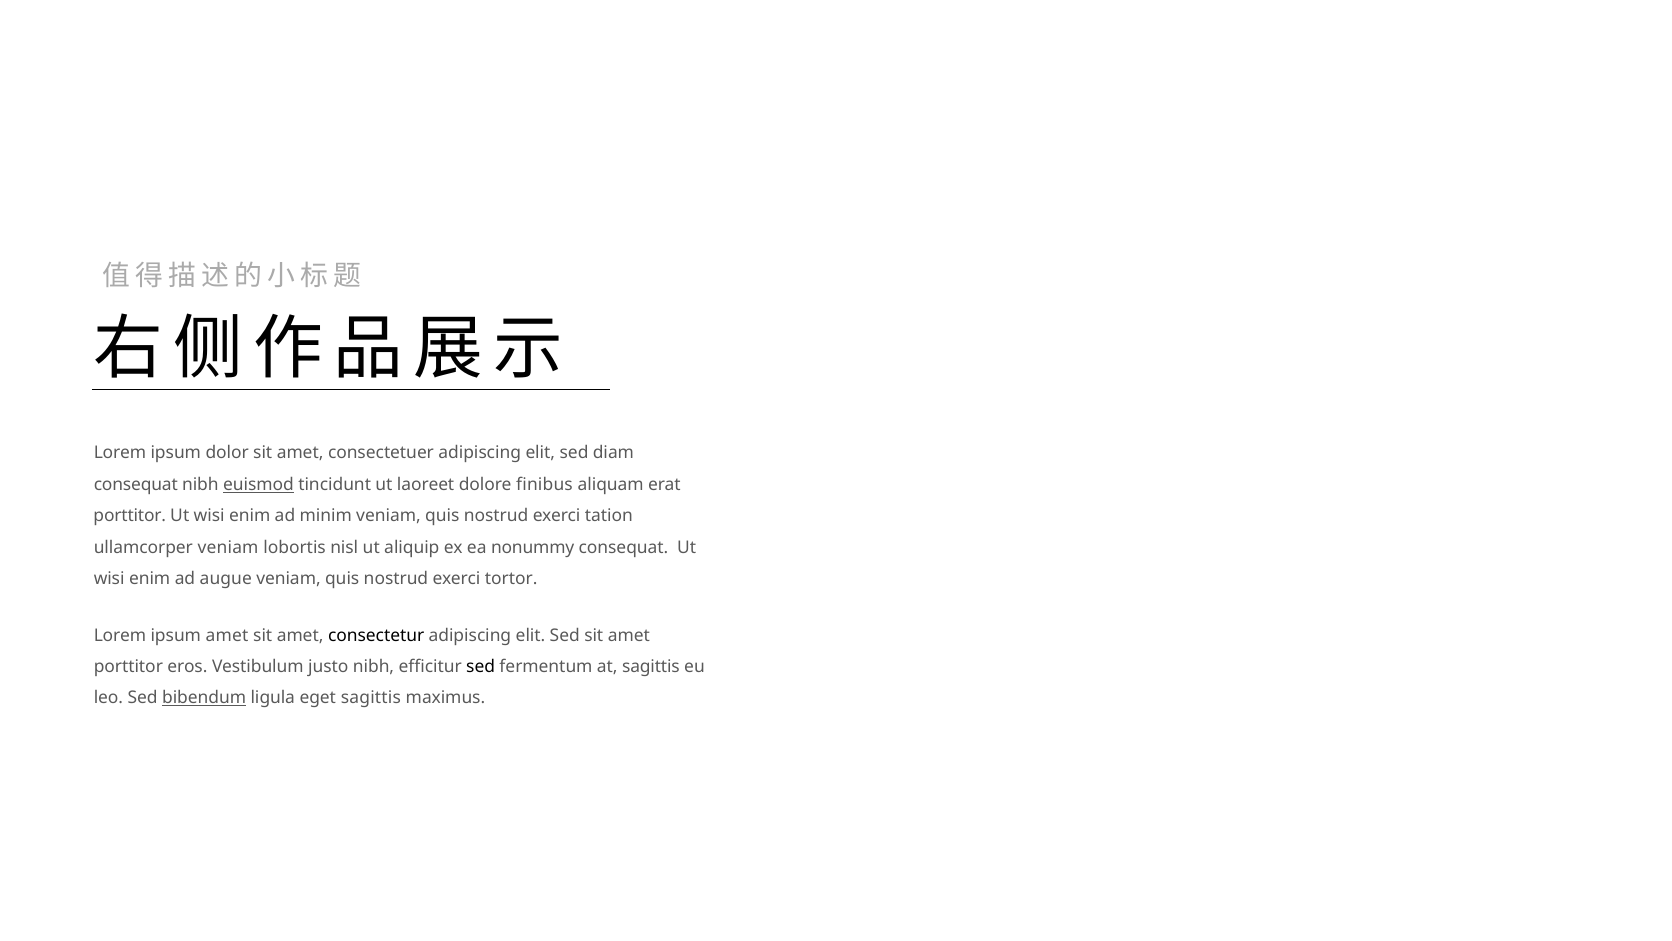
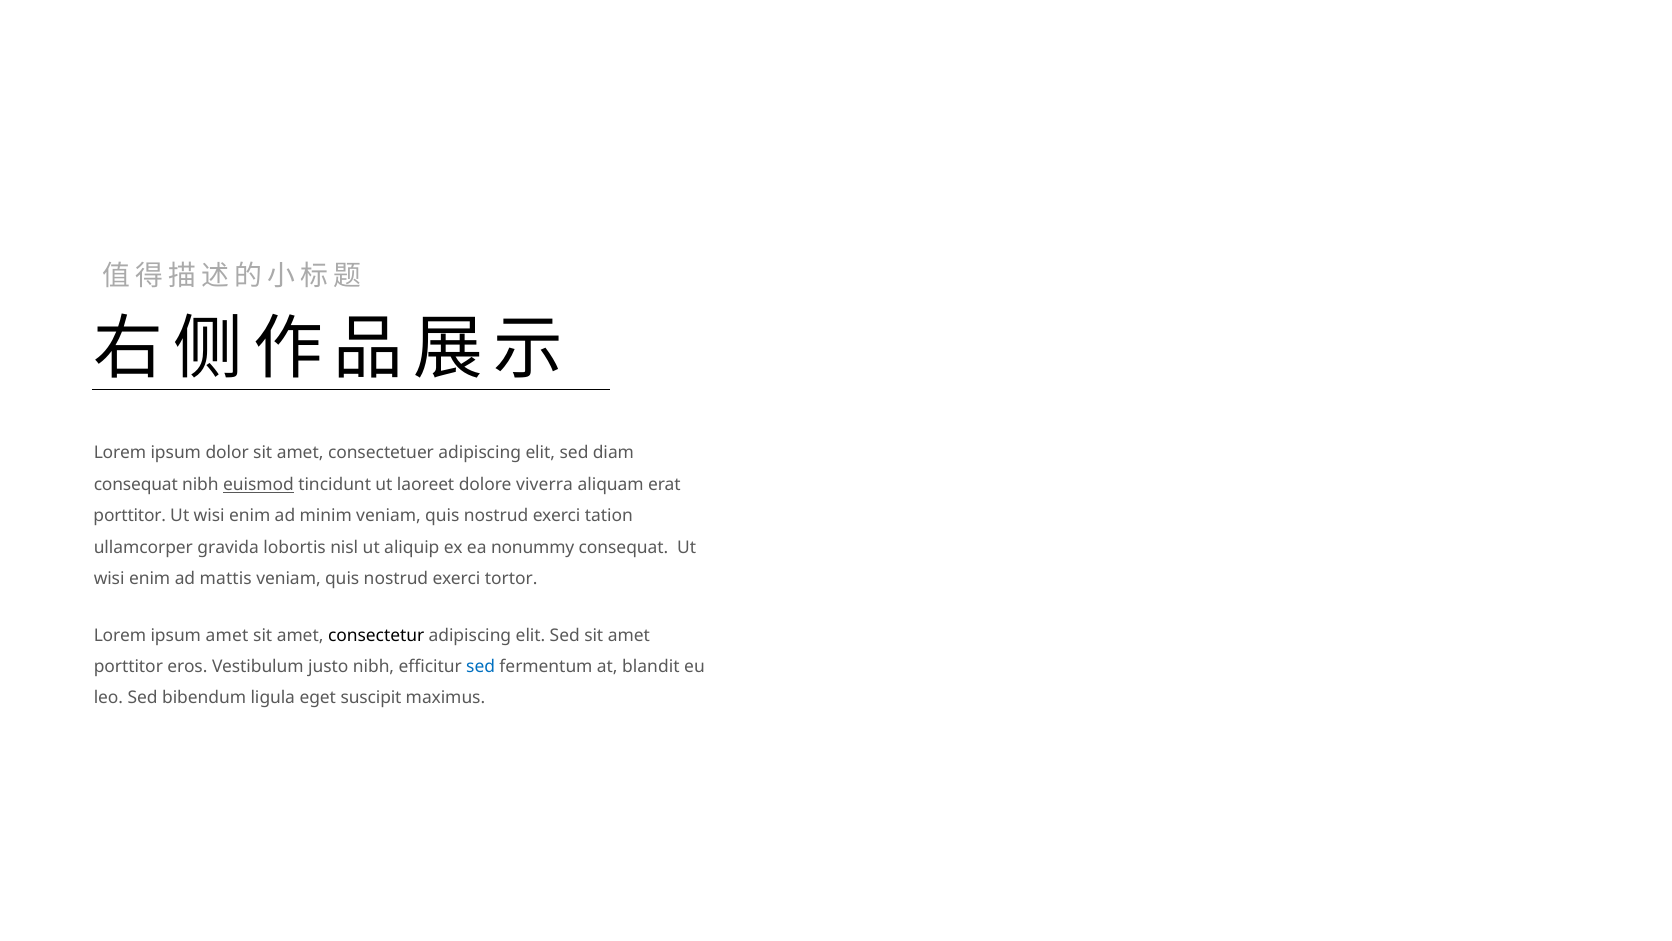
finibus: finibus -> viverra (545, 484)
ullamcorper veniam: veniam -> gravida (228, 547)
augue: augue -> mattis (226, 579)
sed colour: black -> blue (481, 666)
at sagittis: sagittis -> blandit (651, 666)
bibendum underline: present -> none (204, 698)
eget sagittis: sagittis -> suscipit (371, 698)
